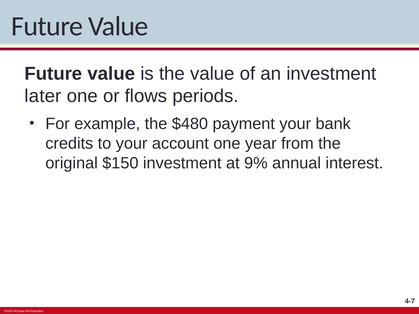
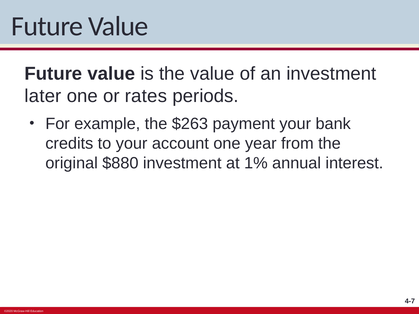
flows: flows -> rates (146, 96)
$480: $480 -> $263 (190, 124)
$150: $150 -> $880 (120, 163)
9%: 9% -> 1% (256, 163)
